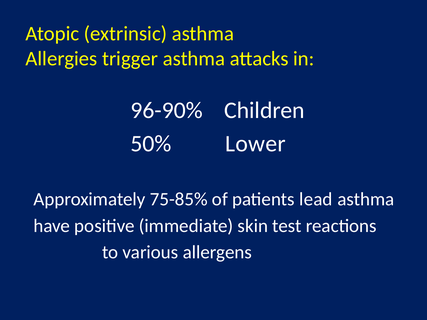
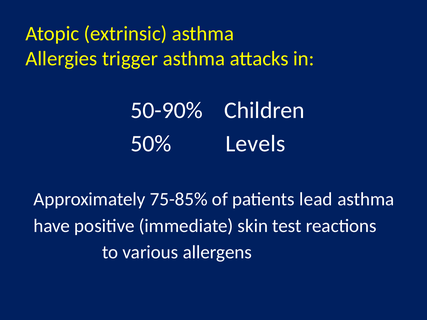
96-90%: 96-90% -> 50-90% (167, 111)
Lower: Lower -> Levels (255, 144)
